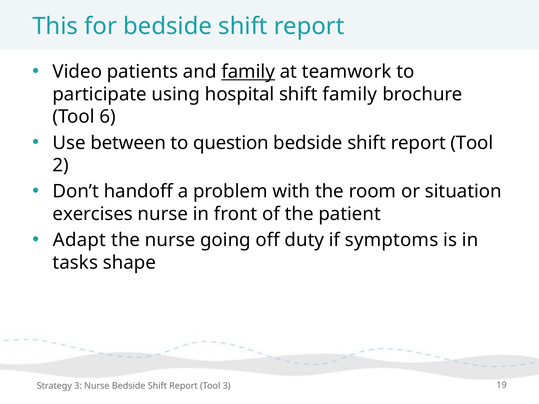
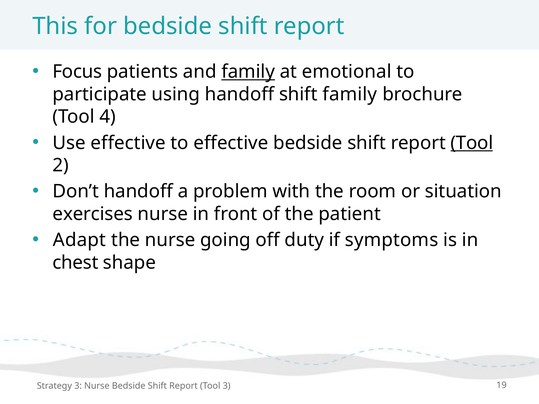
Video: Video -> Focus (77, 72)
teamwork: teamwork -> emotional (347, 72)
using hospital: hospital -> handoff (240, 94)
6: 6 -> 4 (108, 117)
Use between: between -> effective (128, 143)
to question: question -> effective (231, 143)
Tool underline: none -> present (472, 143)
tasks: tasks -> chest (75, 263)
